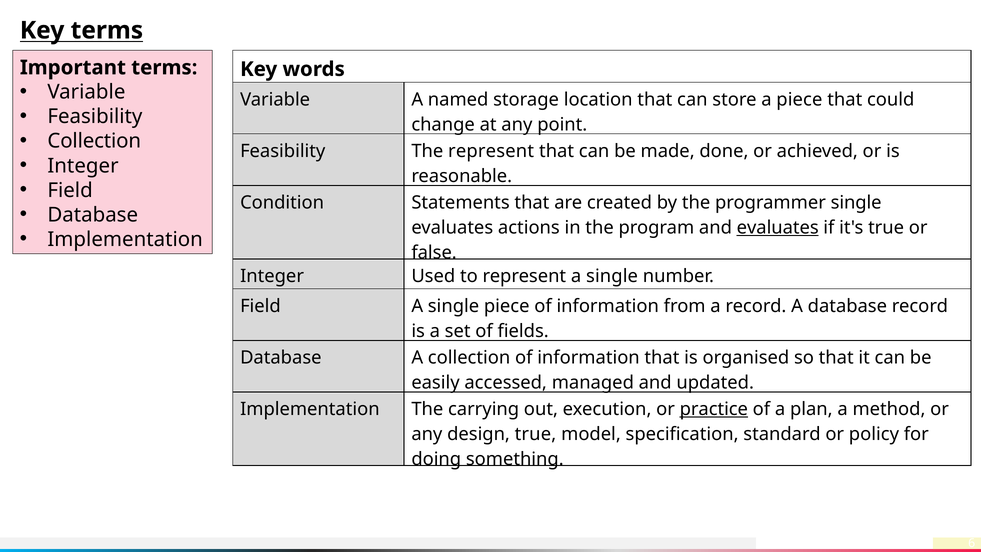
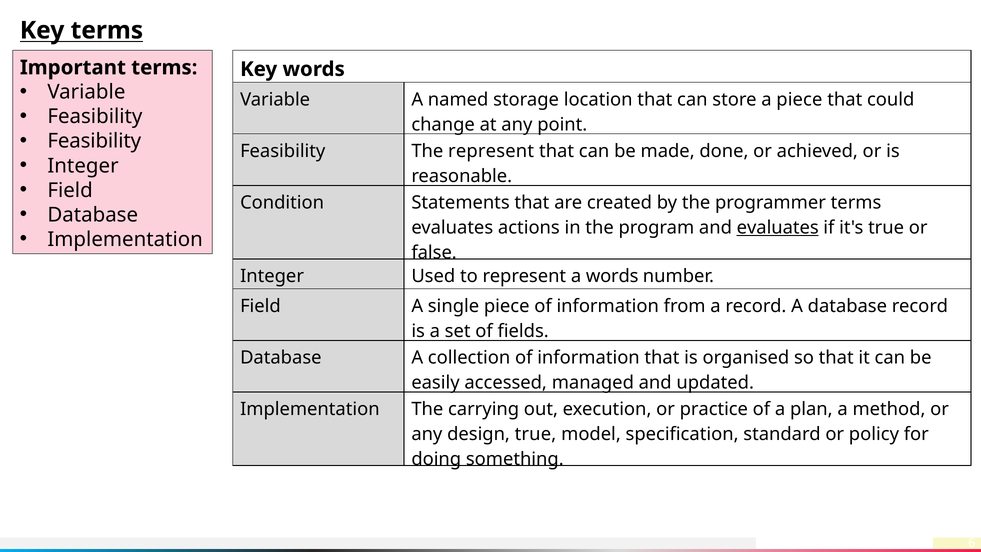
Collection: Collection -> Feasibility (94, 141)
programmer single: single -> terms (856, 202)
represent a single: single -> words (612, 276)
practice underline: present -> none (714, 409)
